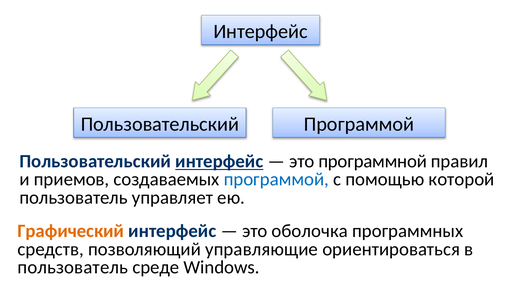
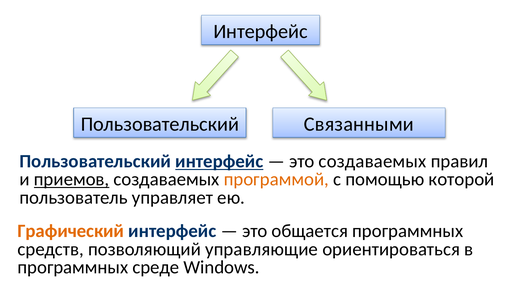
Программой: Программой -> Связанными (359, 124)
это программной: программной -> создаваемых (373, 161)
приемов underline: none -> present (72, 179)
программой colour: blue -> orange (276, 179)
оболочка: оболочка -> общается (310, 231)
пользователь: пользователь -> программных (73, 267)
